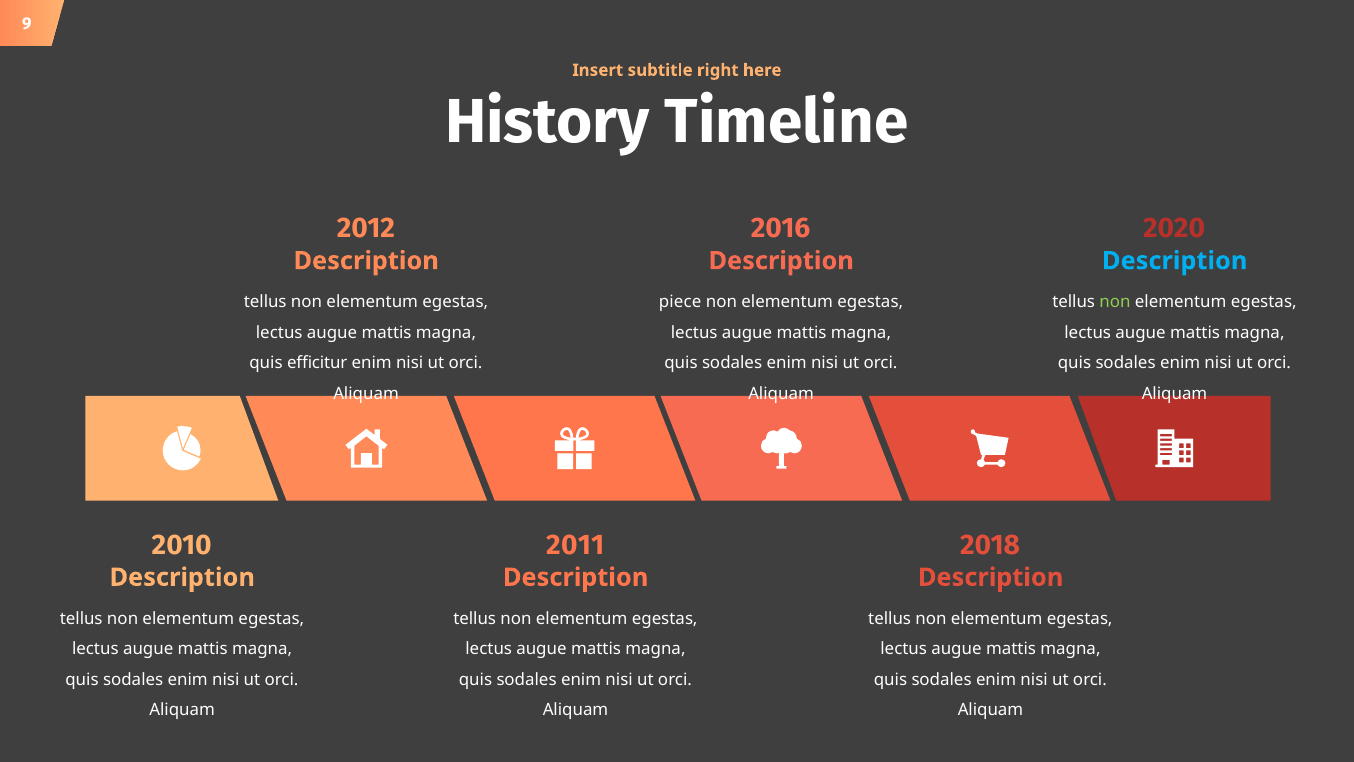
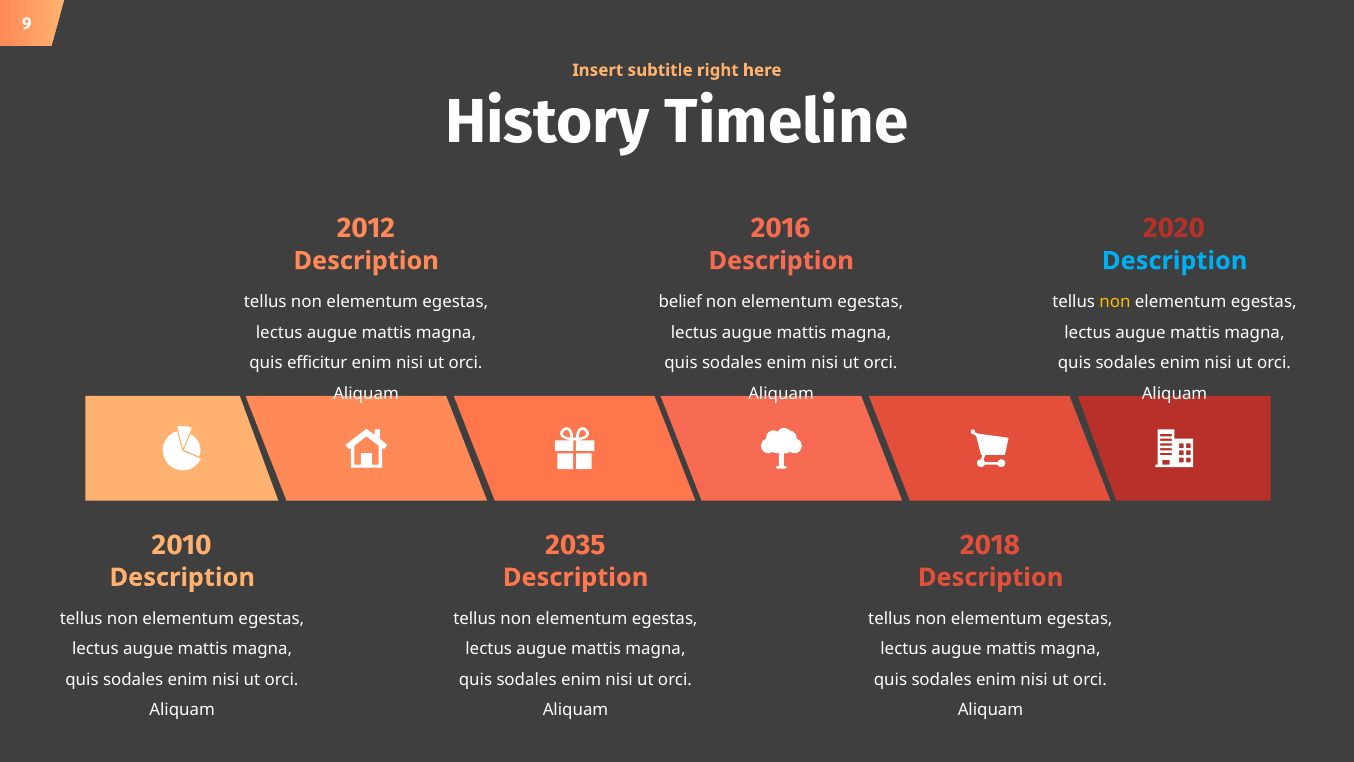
piece: piece -> belief (680, 302)
non colour: light green -> yellow (1115, 302)
2011: 2011 -> 2035 (575, 544)
